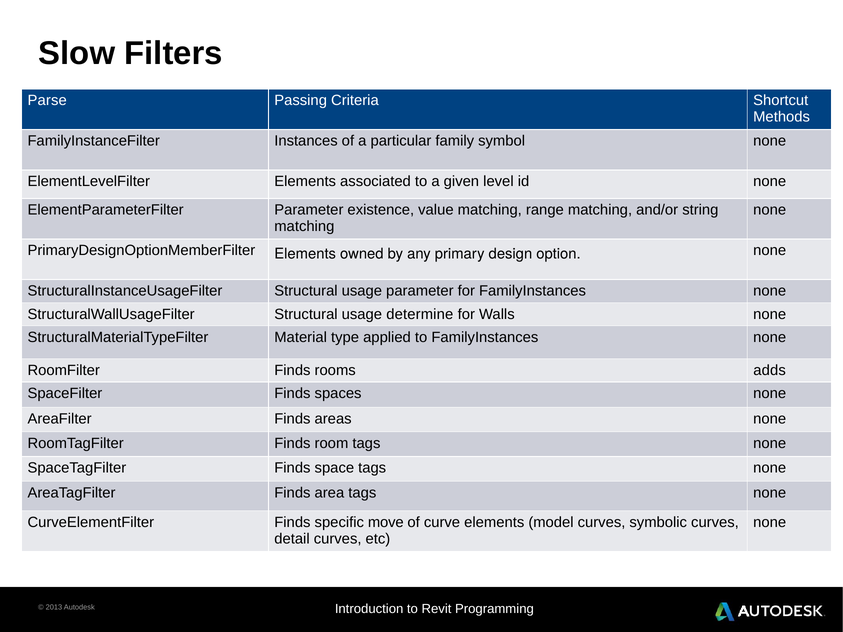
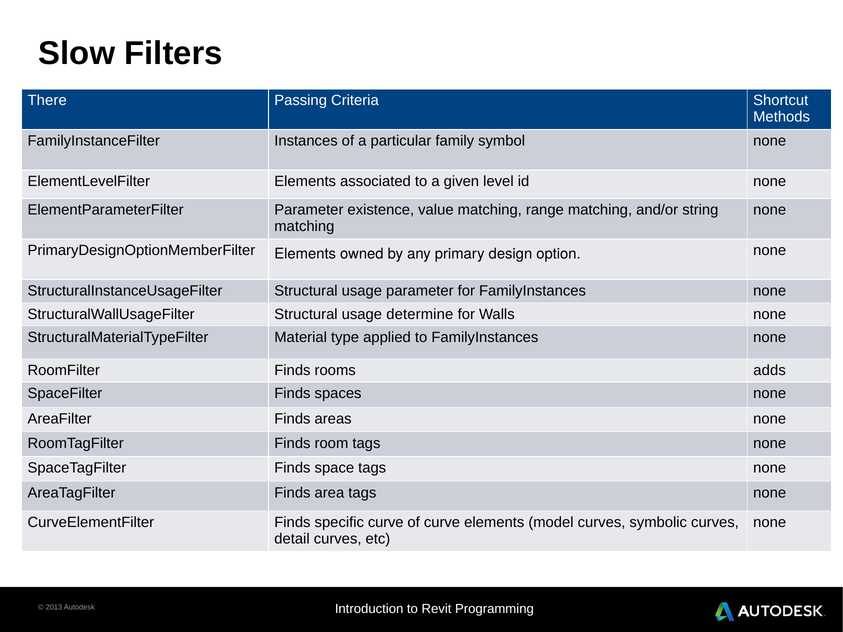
Parse: Parse -> There (47, 100)
specific move: move -> curve (386, 522)
